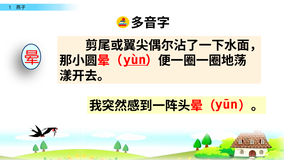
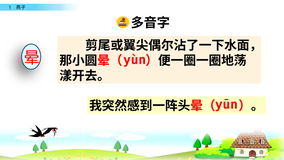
yùn underline: present -> none (135, 60)
